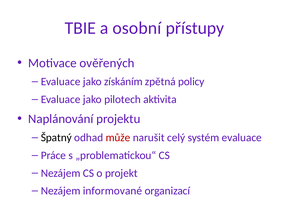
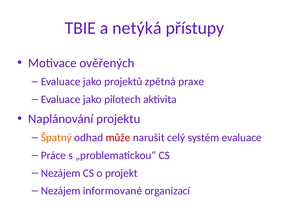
osobní: osobní -> netýká (137, 28)
získáním: získáním -> projektů (123, 82)
policy: policy -> praxe (191, 82)
Špatný colour: black -> orange (56, 137)
